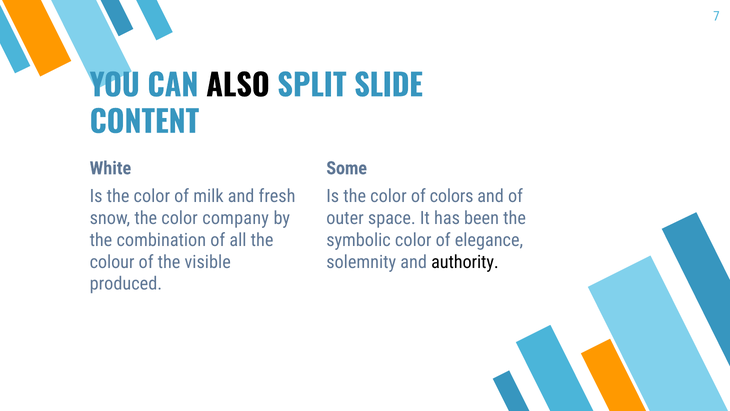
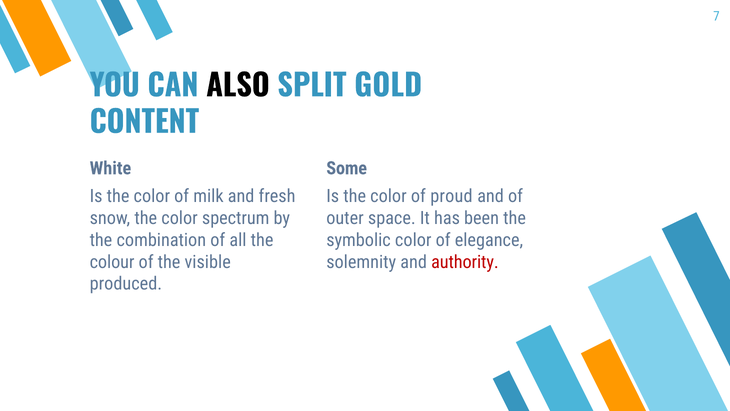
SLIDE: SLIDE -> GOLD (388, 86)
colors: colors -> proud (451, 196)
company: company -> spectrum (236, 218)
authority colour: black -> red (465, 262)
